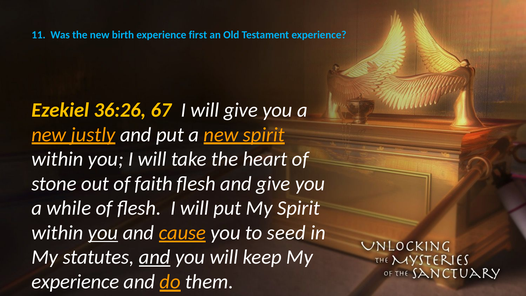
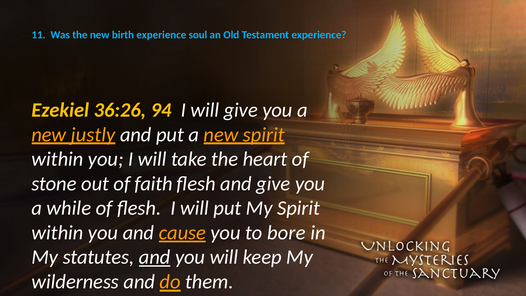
first: first -> soul (198, 35)
67: 67 -> 94 (161, 110)
you underline: present -> none (103, 233)
seed: seed -> bore (286, 233)
experience: experience -> wilderness (75, 282)
